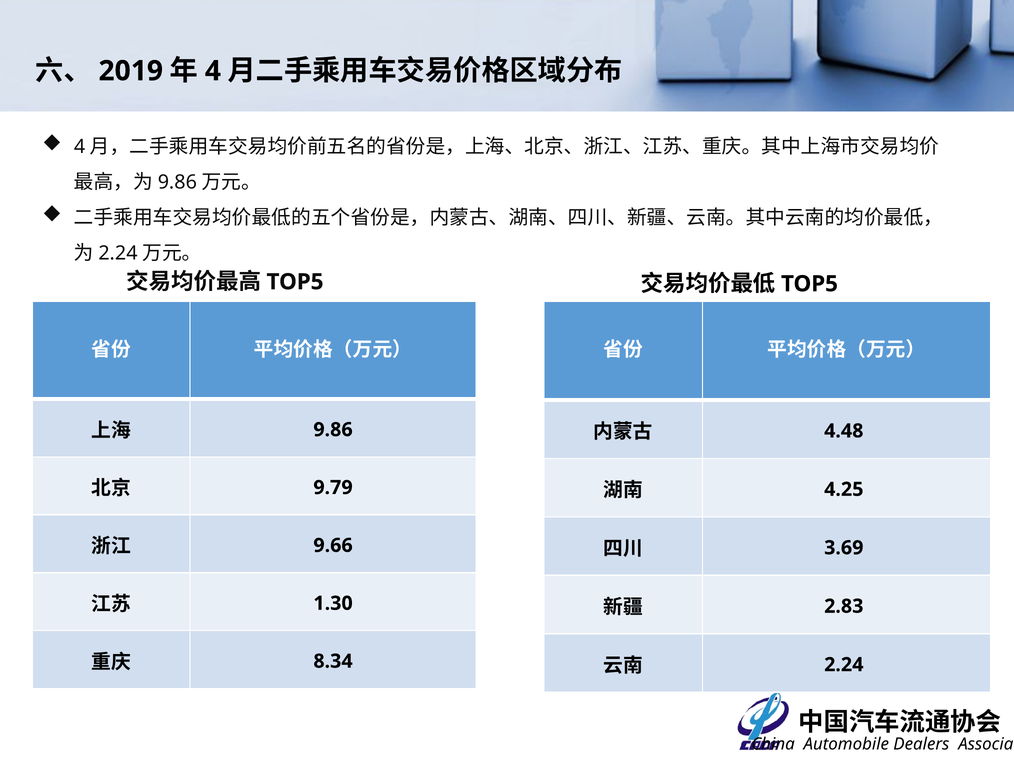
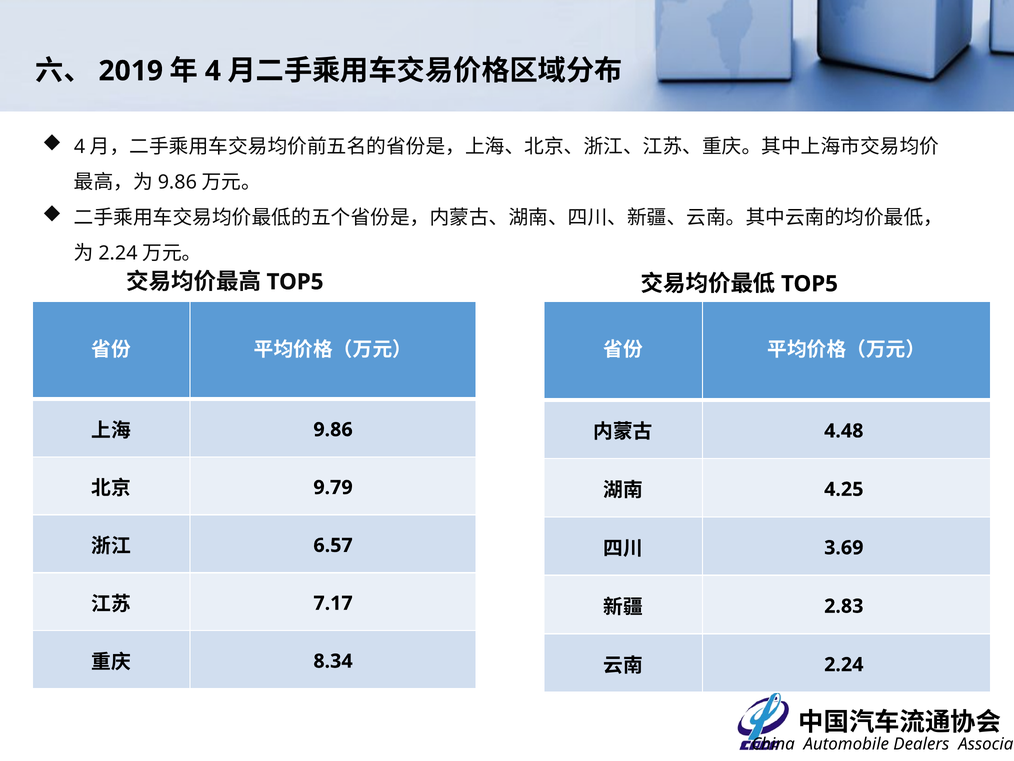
9.66: 9.66 -> 6.57 (333, 545)
1.30: 1.30 -> 7.17 (333, 603)
